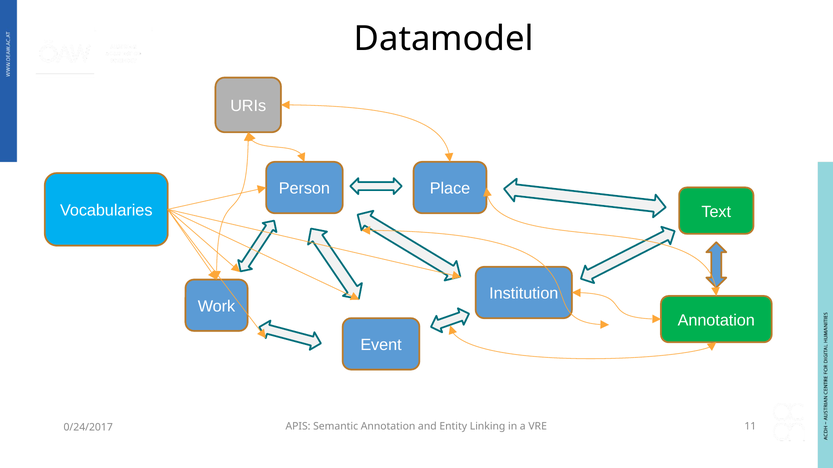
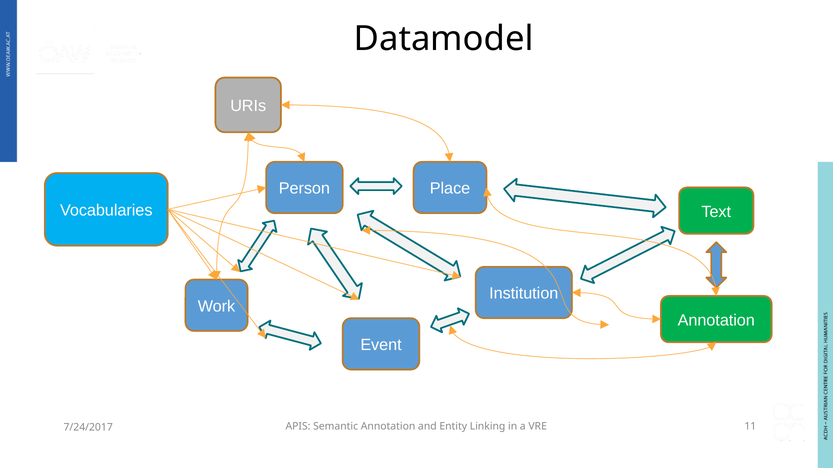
0/24/2017: 0/24/2017 -> 7/24/2017 (88, 428)
